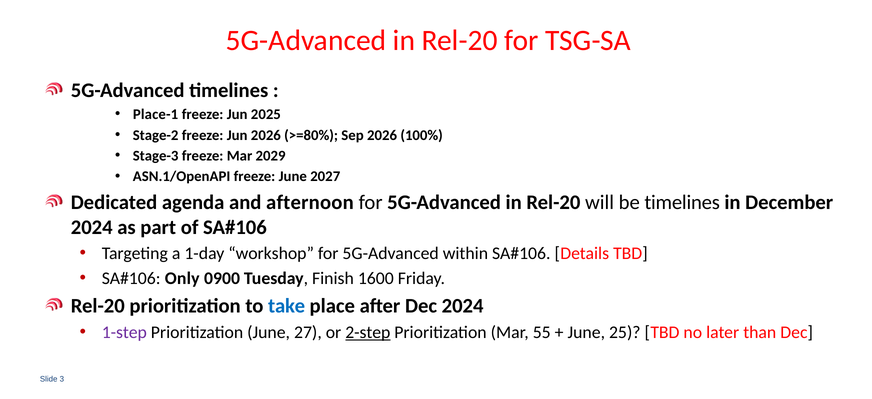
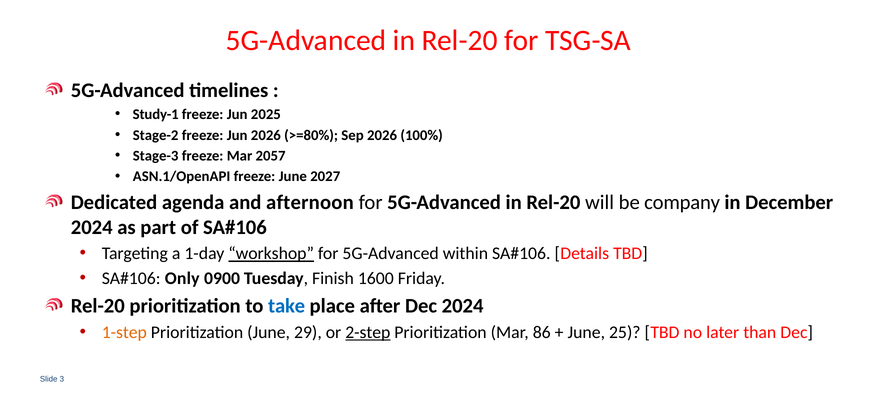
Place-1: Place-1 -> Study-1 (156, 114)
2029: 2029 -> 2057 (271, 156)
be timelines: timelines -> company (682, 202)
workshop underline: none -> present (271, 253)
1-step colour: purple -> orange (124, 332)
27: 27 -> 29 (308, 332)
55: 55 -> 86 (542, 332)
